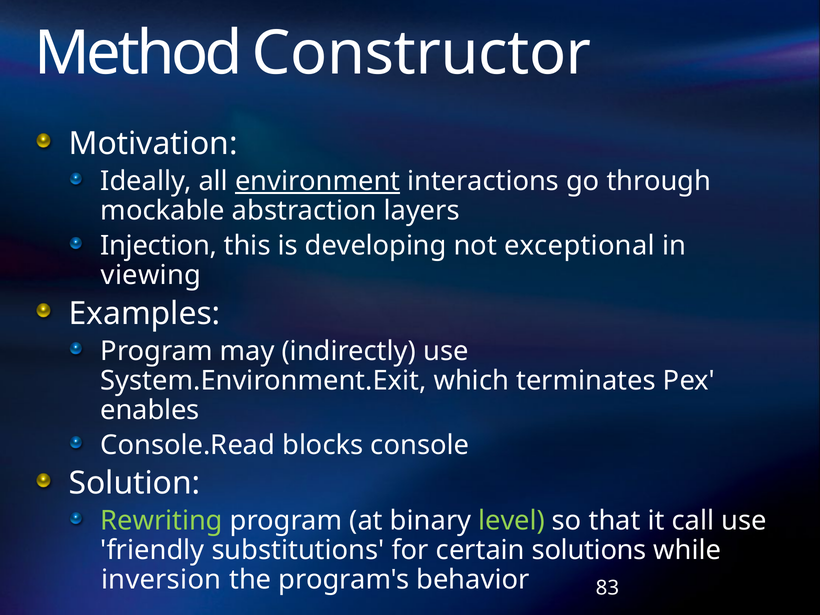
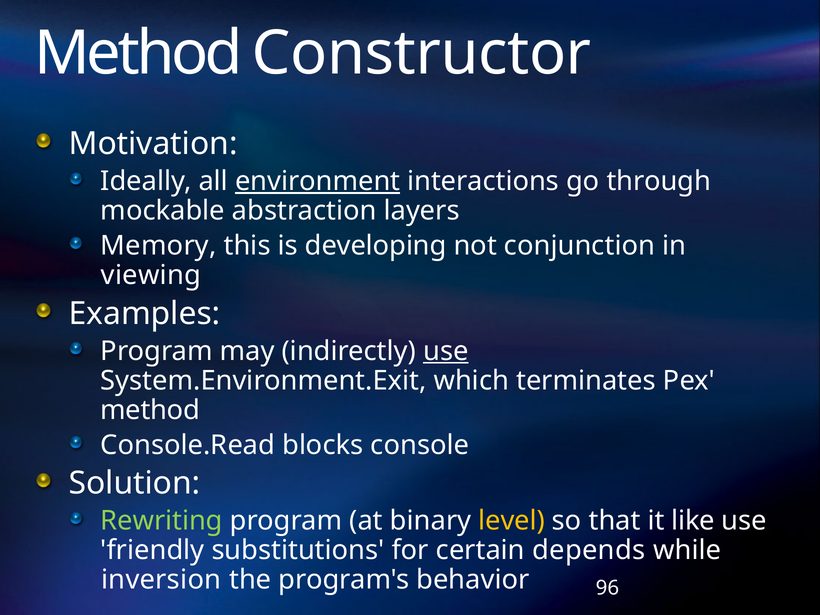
Injection: Injection -> Memory (158, 246)
exceptional: exceptional -> conjunction (580, 246)
use underline: none -> present (446, 351)
enables: enables -> method (150, 410)
level colour: light green -> yellow (512, 521)
call: call -> like (693, 521)
solutions: solutions -> depends (589, 550)
83: 83 -> 96 (607, 588)
